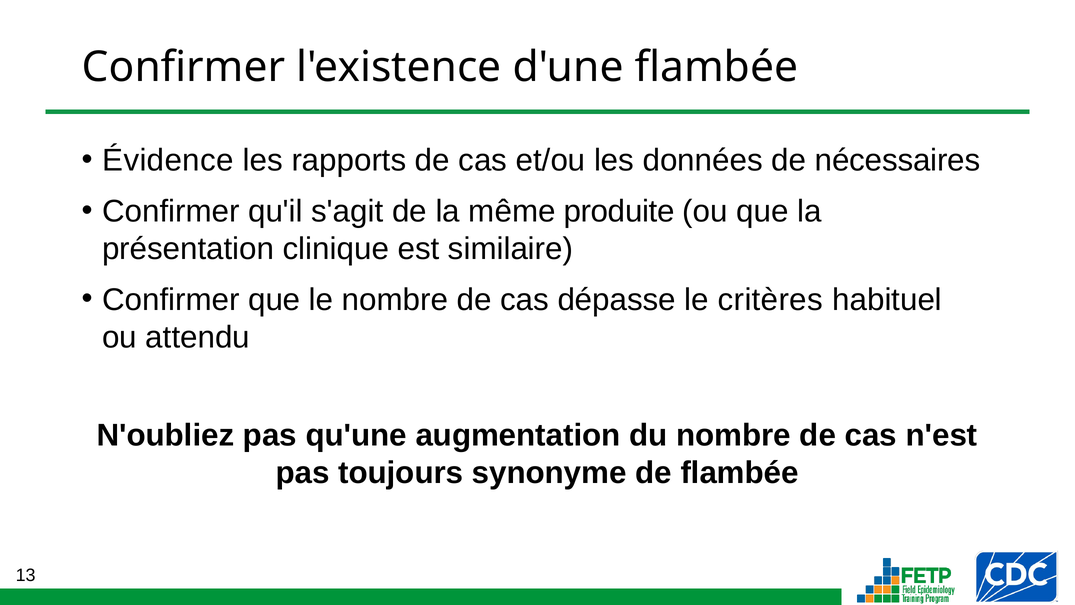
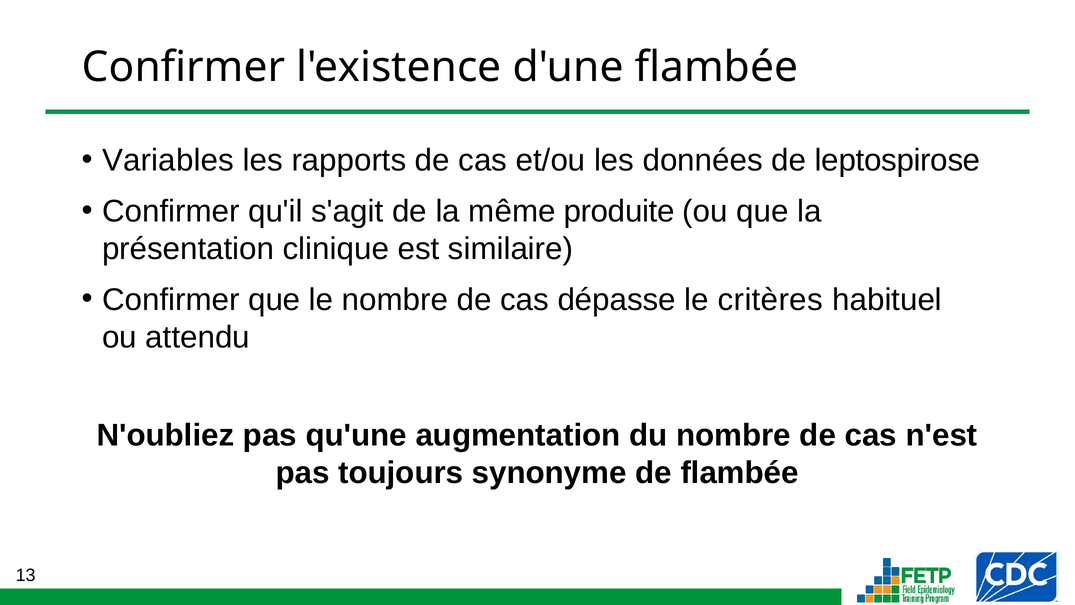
Évidence: Évidence -> Variables (168, 161)
nécessaires: nécessaires -> leptospirose (898, 161)
